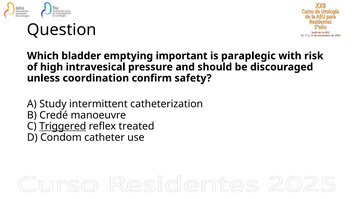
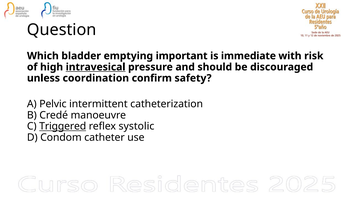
paraplegic: paraplegic -> immediate (248, 56)
intravesical underline: none -> present (96, 67)
Study: Study -> Pelvic (53, 104)
treated: treated -> systolic (136, 126)
